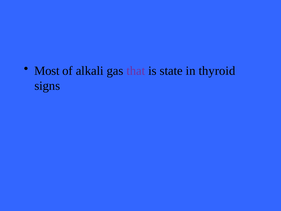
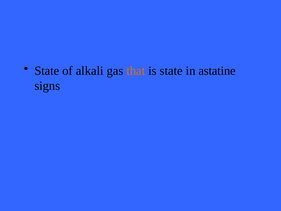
Most: Most -> State (47, 71)
that colour: purple -> orange (136, 71)
thyroid: thyroid -> astatine (217, 71)
